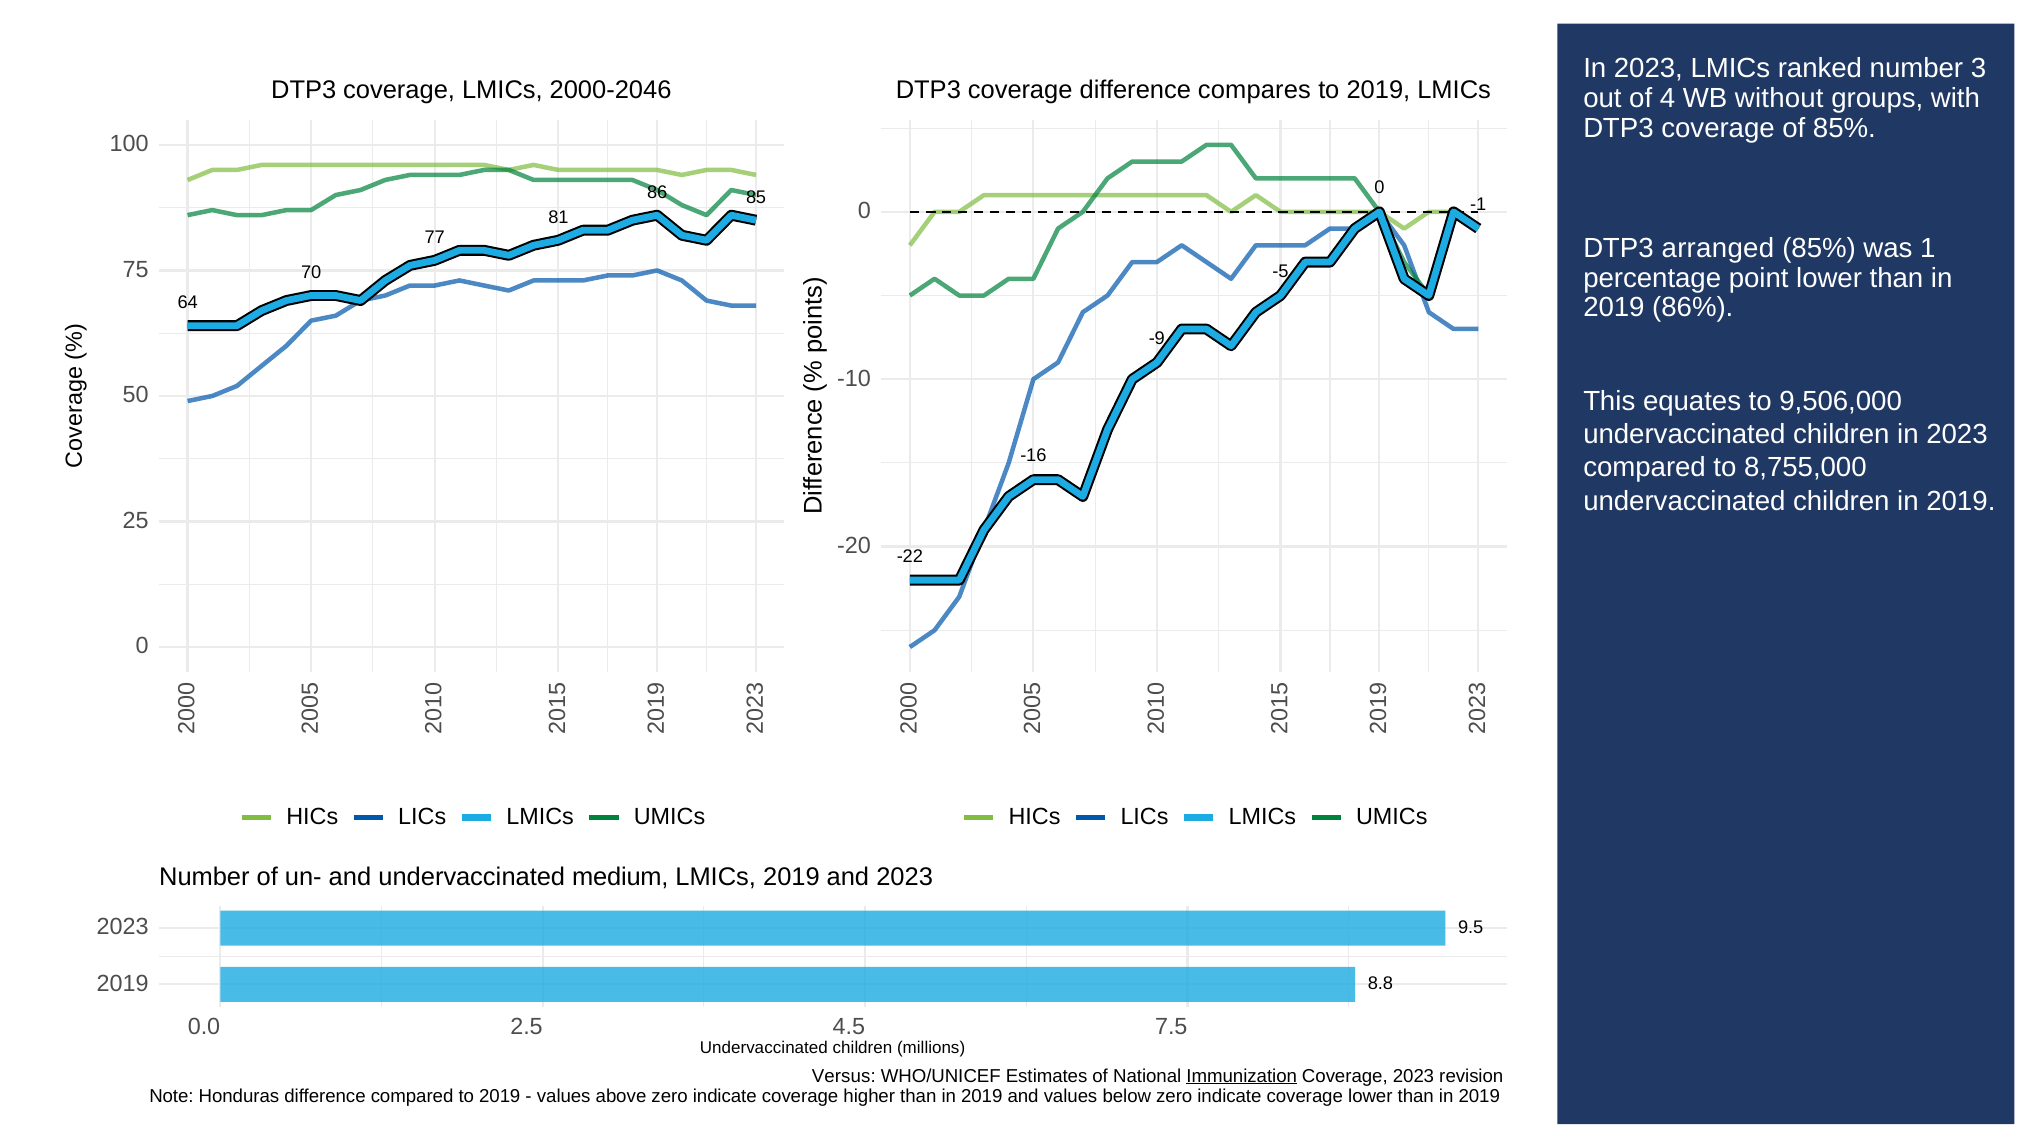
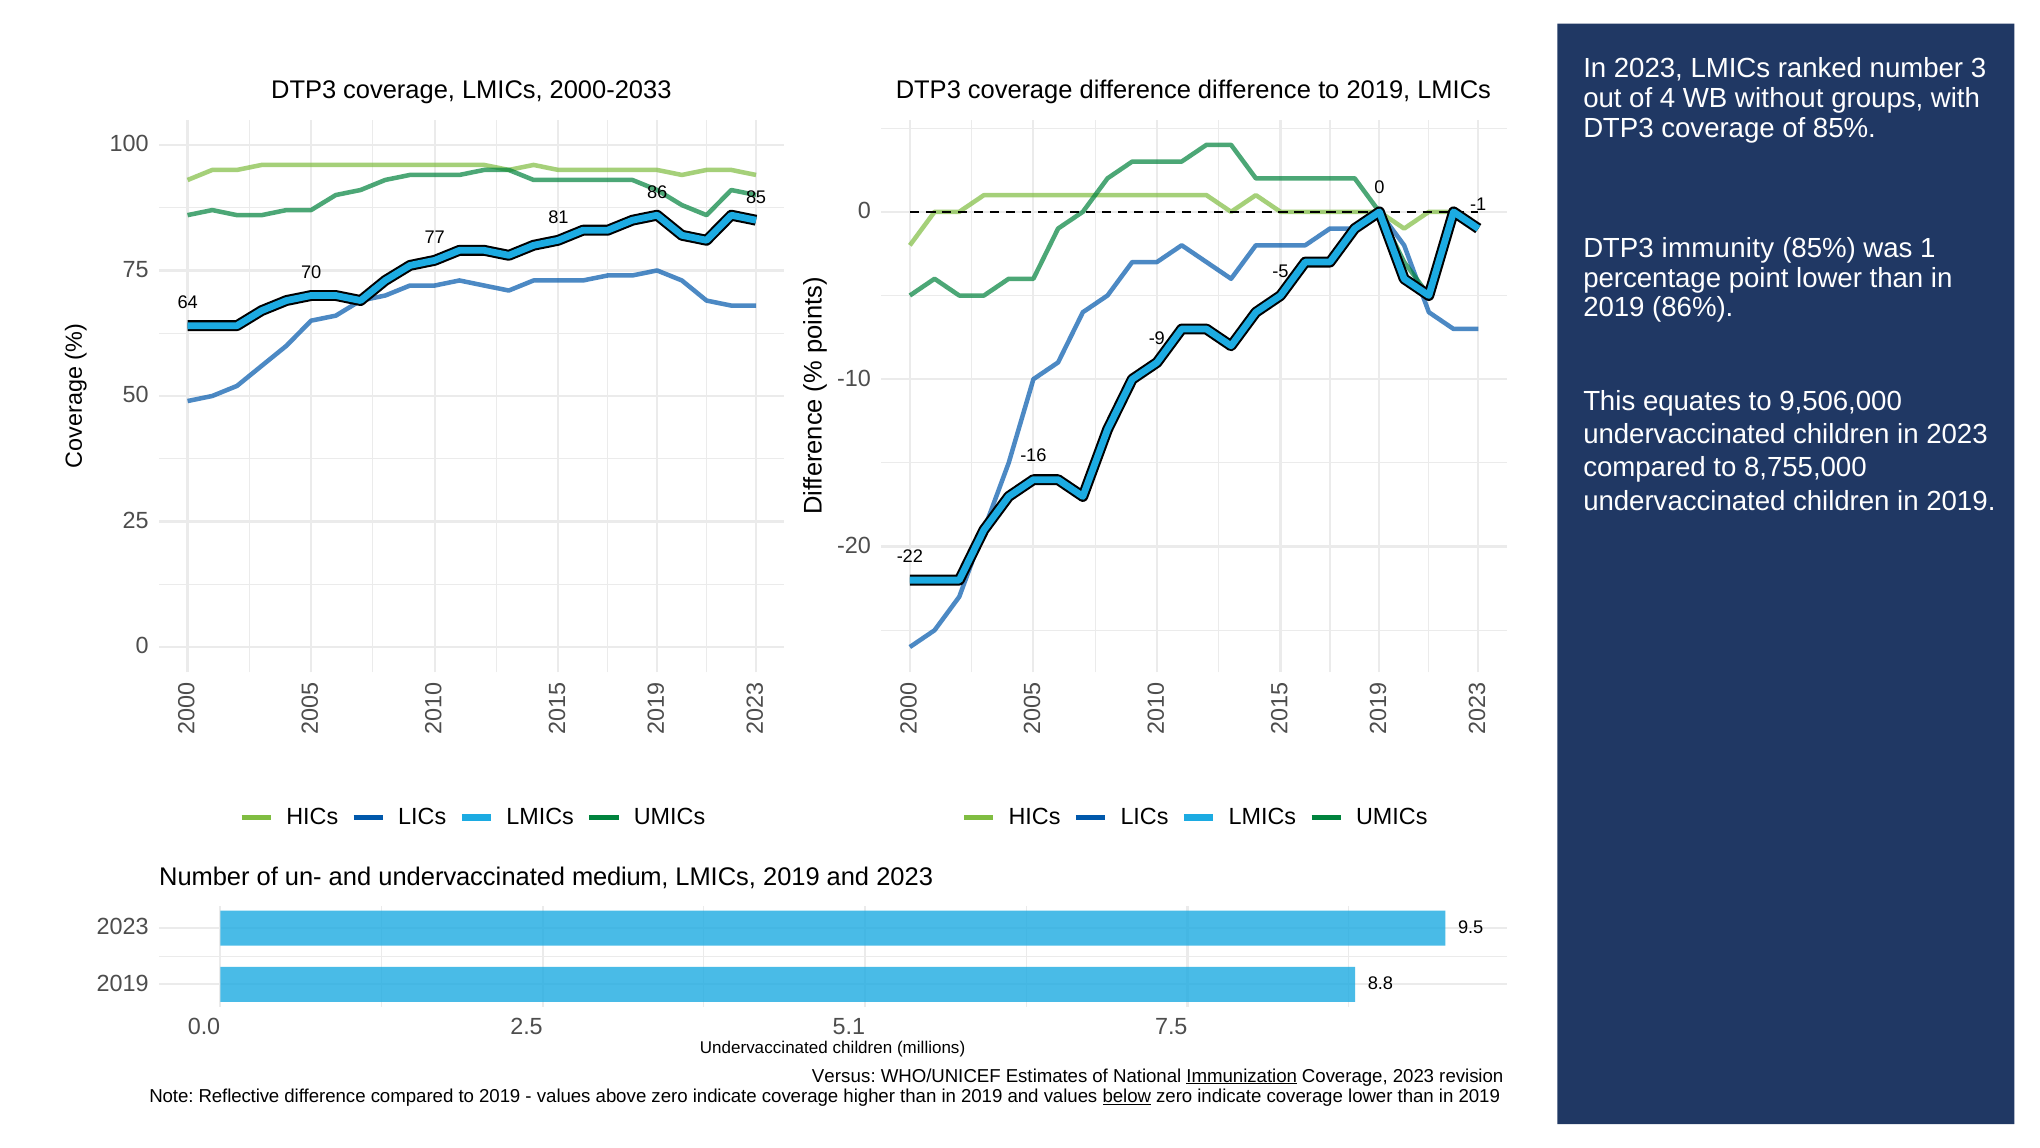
2000-2046: 2000-2046 -> 2000-2033 (611, 90)
difference compares: compares -> difference (1254, 90)
arranged: arranged -> immunity (1718, 248)
4.5: 4.5 -> 5.1 (849, 1026)
Honduras: Honduras -> Reflective (239, 1096)
below underline: none -> present (1127, 1096)
